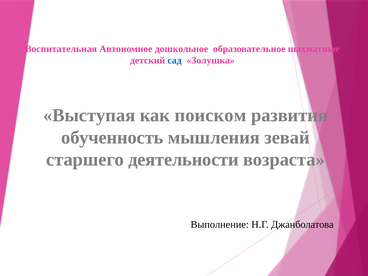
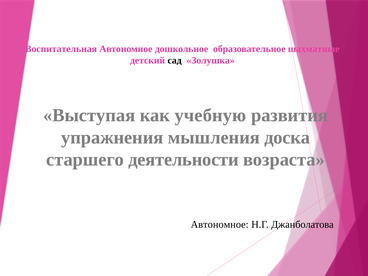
сад colour: blue -> black (175, 60)
поиском: поиском -> учебную (210, 115)
обученность: обученность -> упражнения (112, 137)
зевай: зевай -> доска (287, 137)
Выполнение: Выполнение -> Автономное (220, 225)
